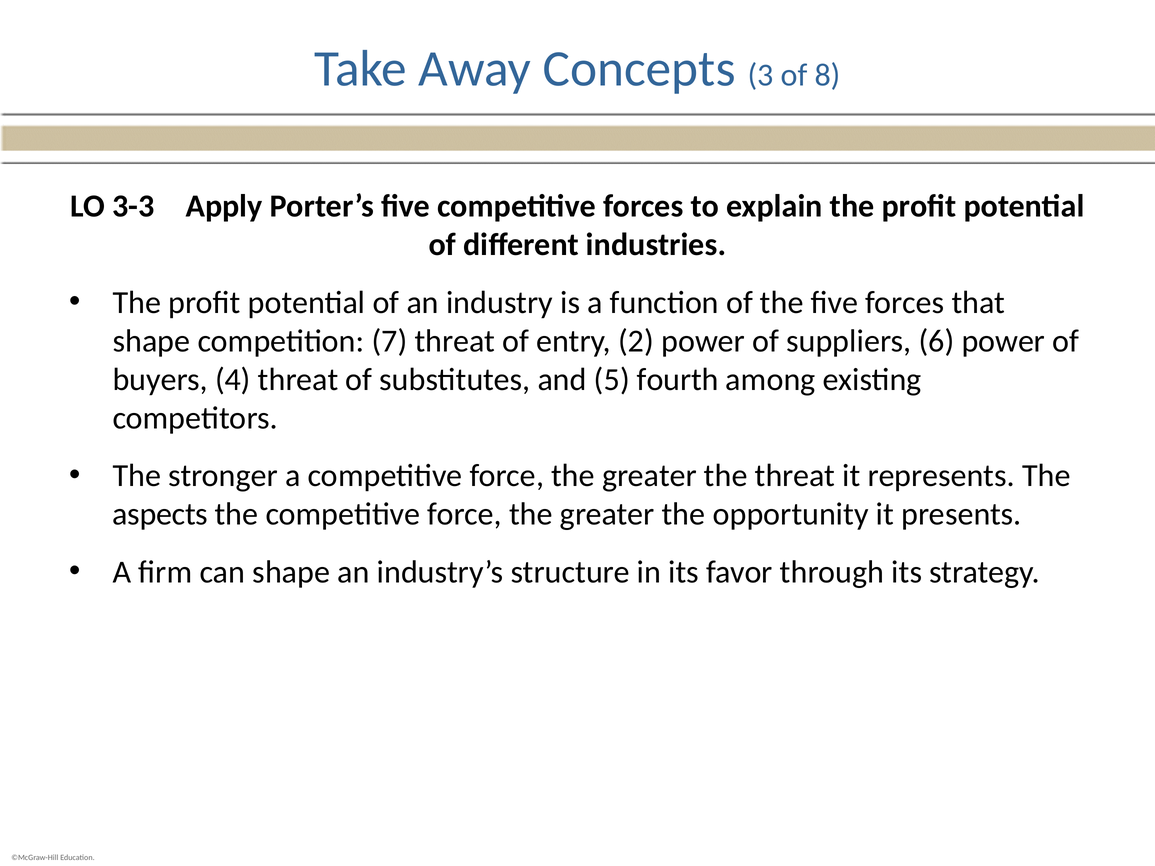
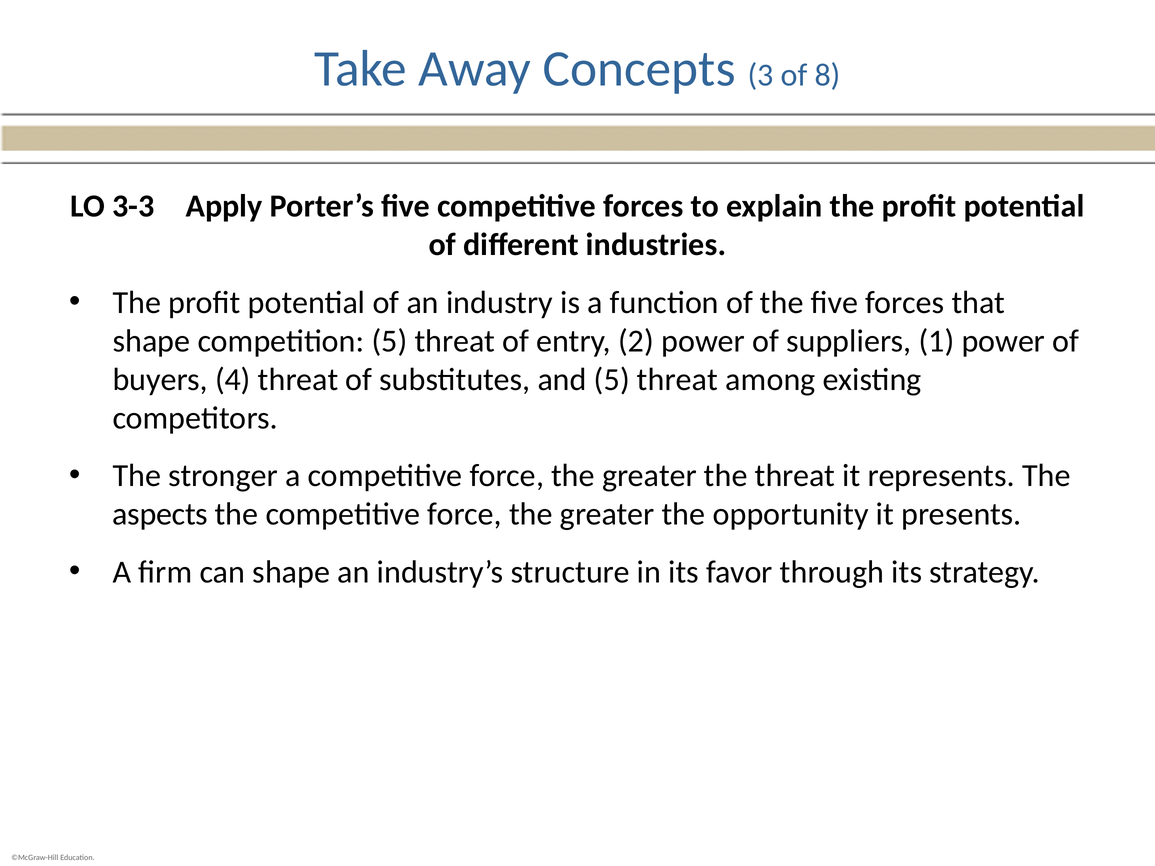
competition 7: 7 -> 5 (389, 341)
6: 6 -> 1 (936, 341)
and 5 fourth: fourth -> threat (678, 380)
